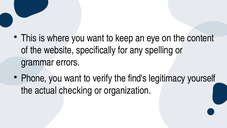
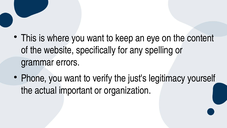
find's: find's -> just's (137, 78)
checking: checking -> important (76, 90)
